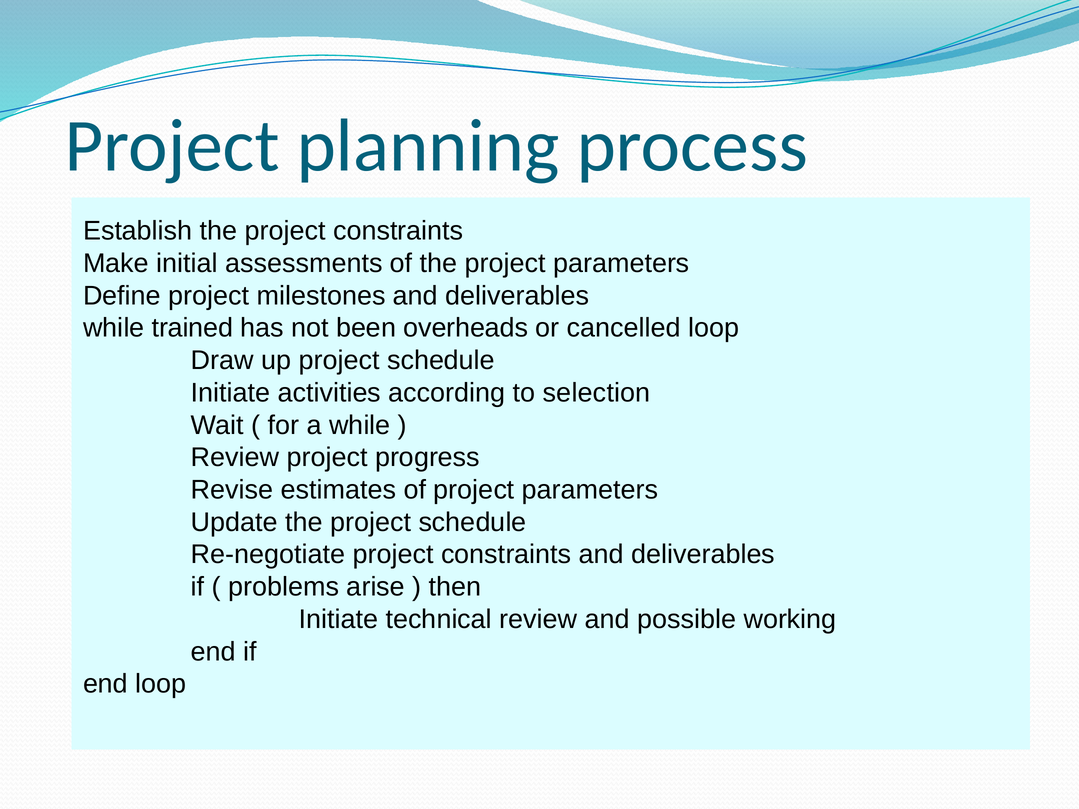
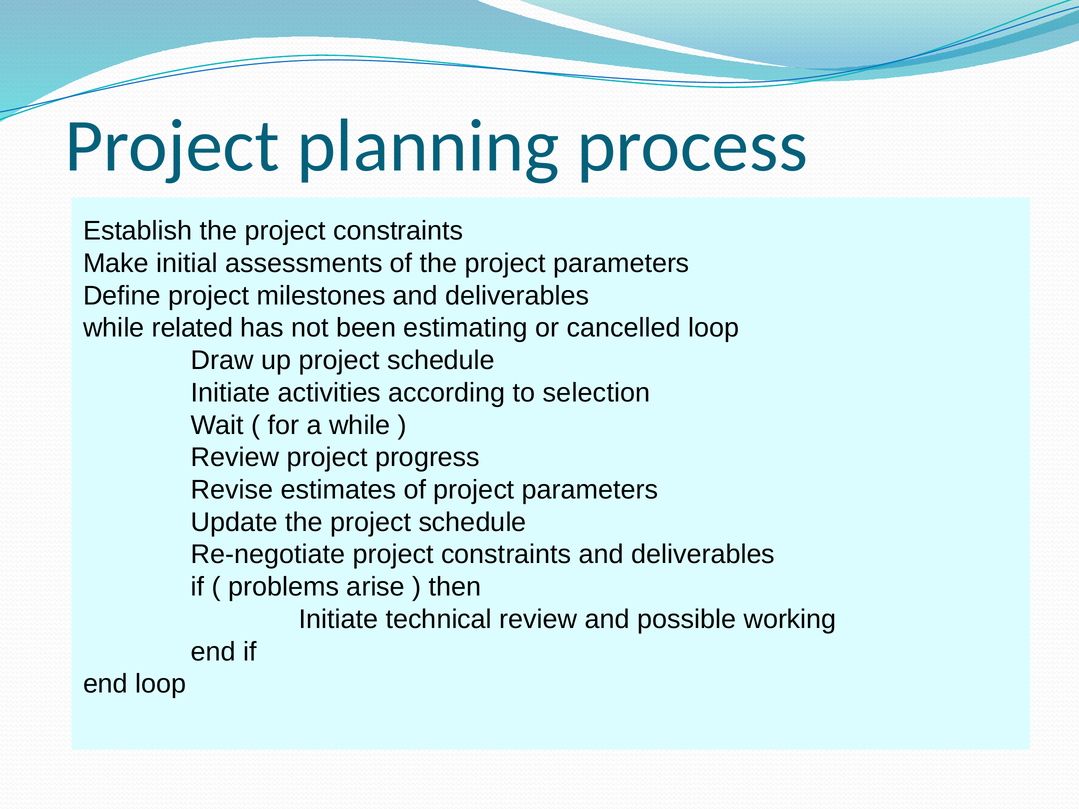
trained: trained -> related (192, 328)
overheads: overheads -> estimating (466, 328)
